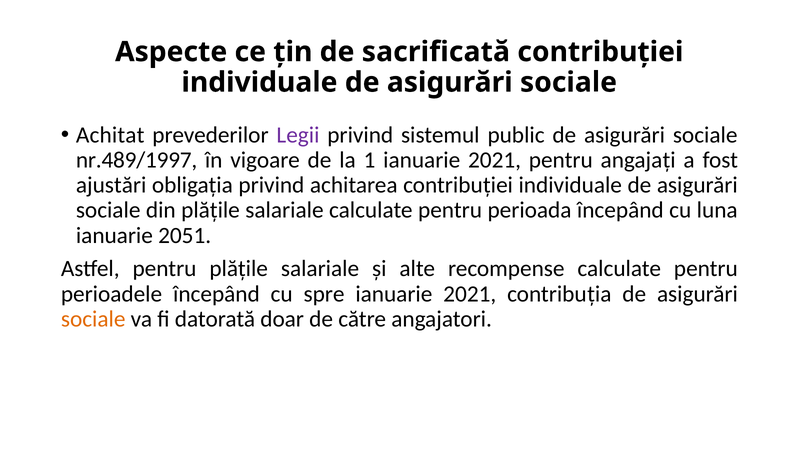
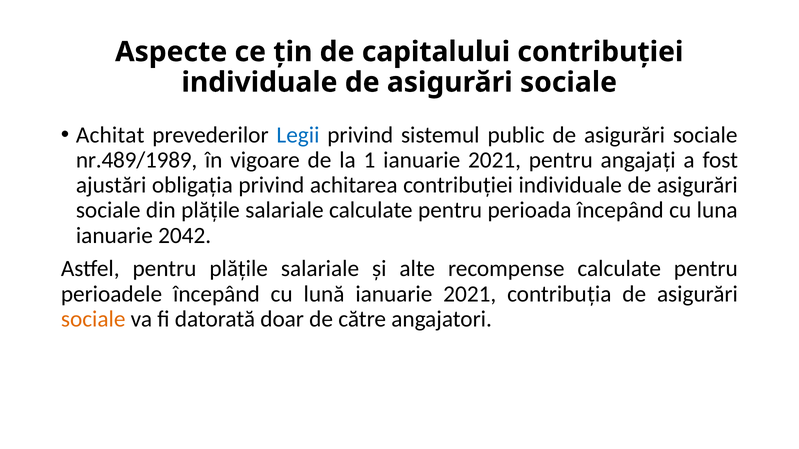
sacrificată: sacrificată -> capitalului (436, 52)
Legii colour: purple -> blue (298, 135)
nr.489/1997: nr.489/1997 -> nr.489/1989 (137, 160)
2051: 2051 -> 2042 (185, 236)
spre: spre -> lună (324, 294)
